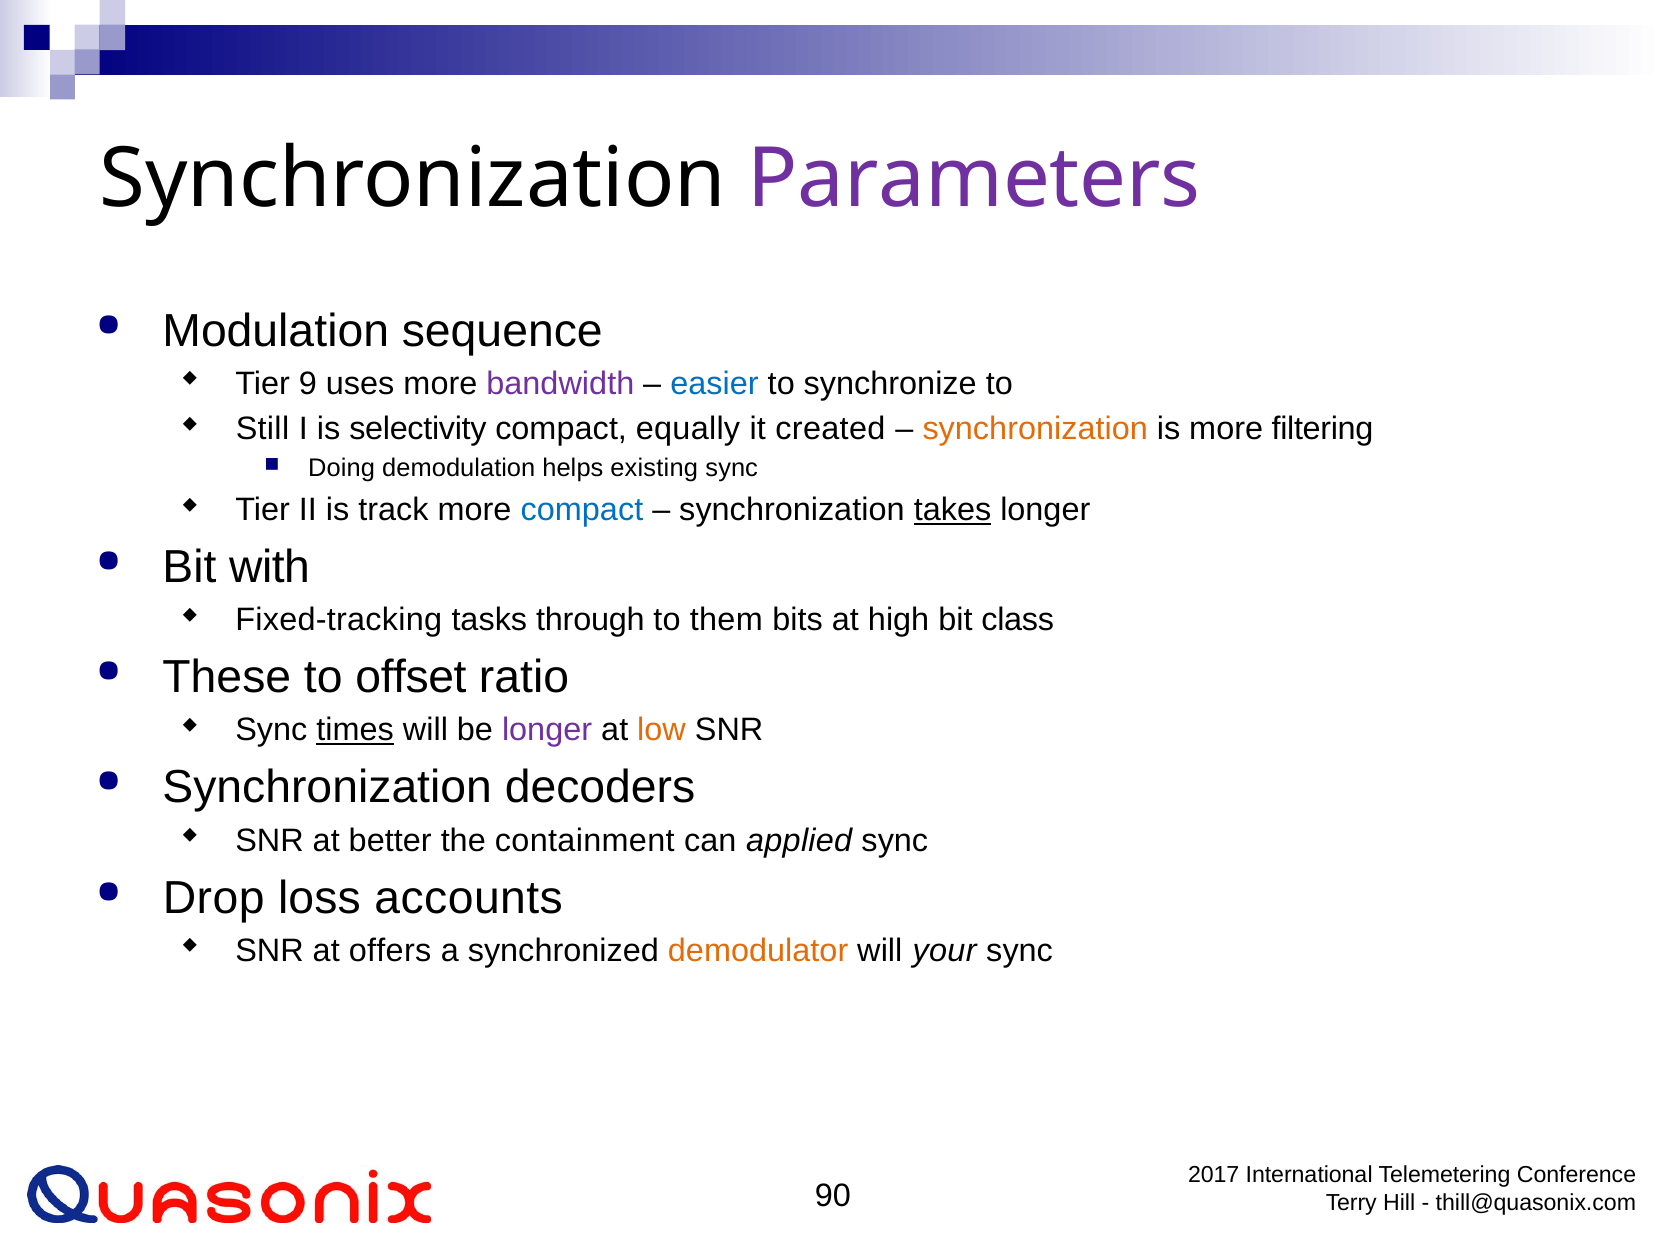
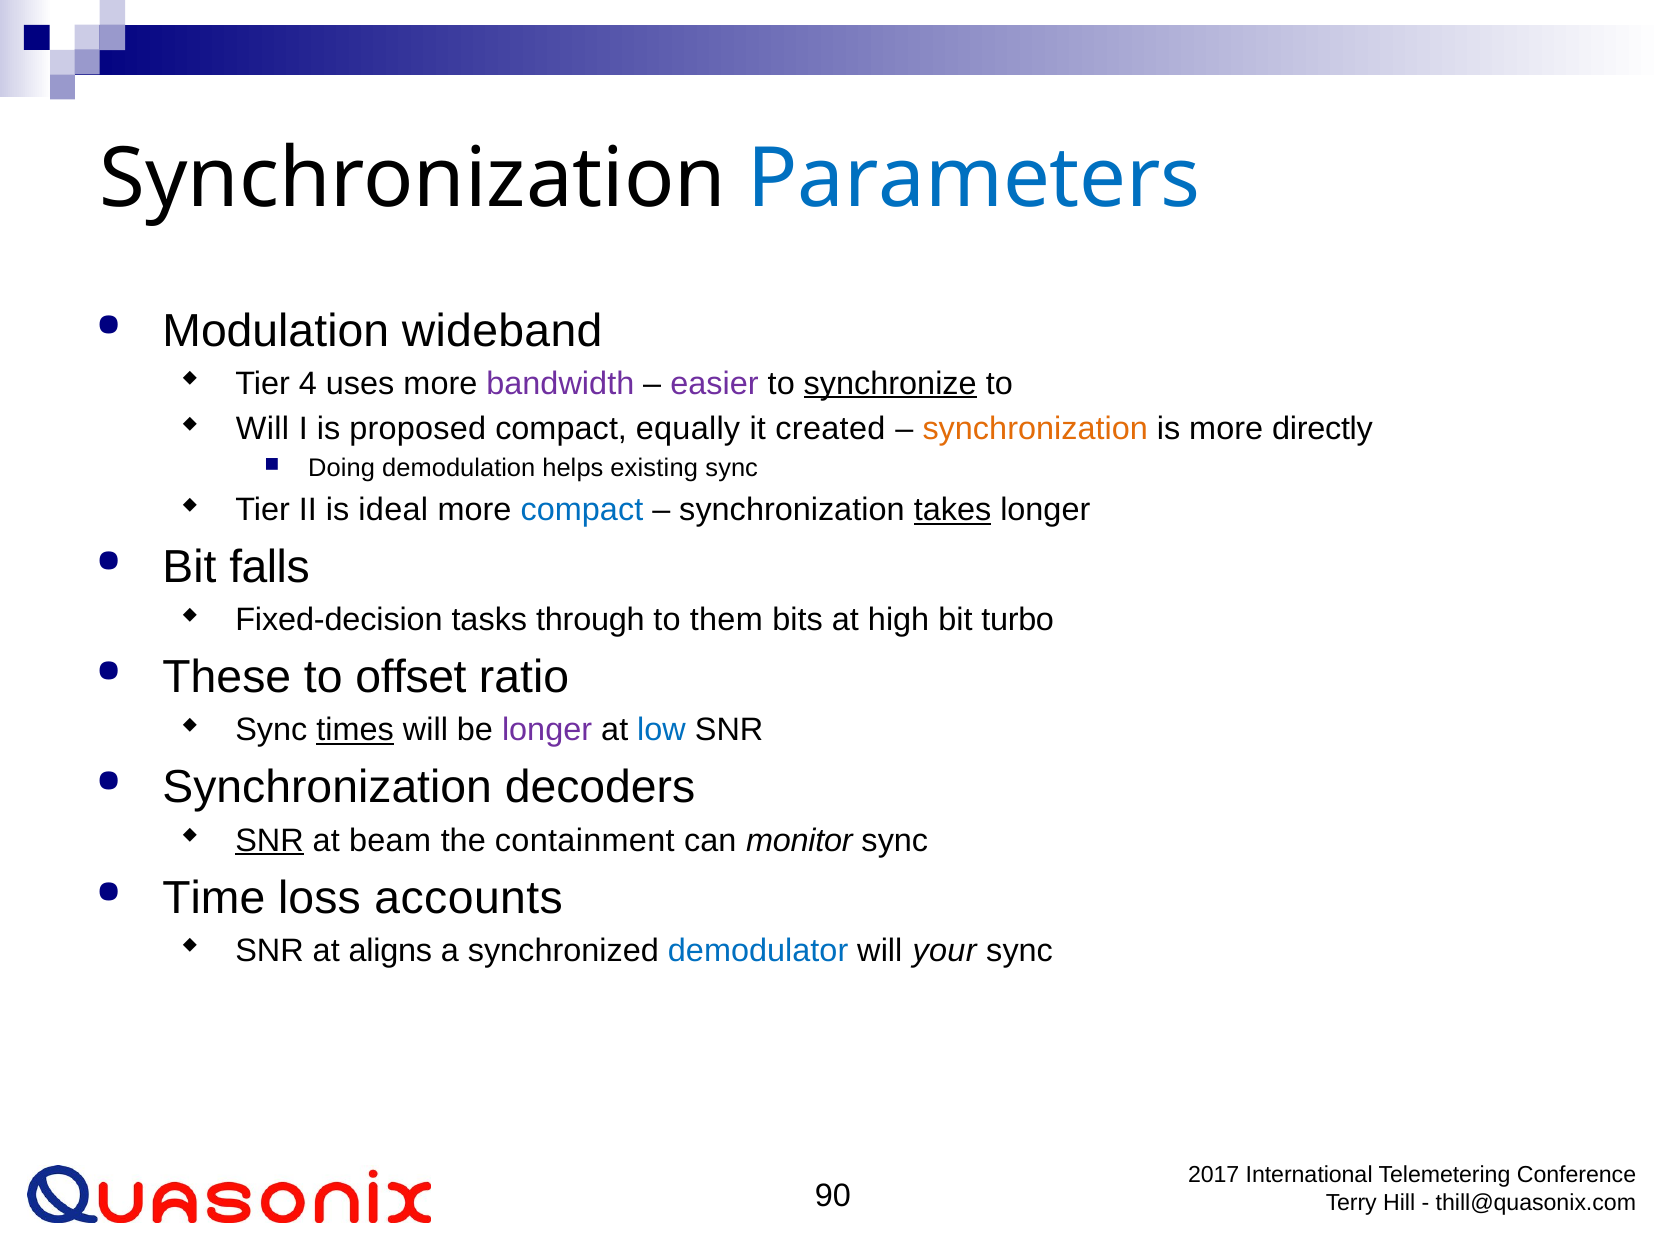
Parameters colour: purple -> blue (974, 179)
sequence: sequence -> wideband (502, 331)
9: 9 -> 4 (308, 384)
easier colour: blue -> purple (715, 384)
synchronize underline: none -> present (890, 384)
Still: Still -> Will (262, 429)
selectivity: selectivity -> proposed (418, 429)
filtering: filtering -> directly (1323, 429)
track: track -> ideal (393, 510)
with: with -> falls (269, 568)
Fixed-tracking: Fixed-tracking -> Fixed-decision (339, 620)
class: class -> turbo (1018, 620)
low colour: orange -> blue (662, 730)
SNR underline: none -> present (270, 841)
better: better -> beam (390, 841)
applied: applied -> monitor (799, 841)
Drop: Drop -> Time (214, 898)
offers: offers -> aligns (390, 951)
demodulator colour: orange -> blue (758, 951)
